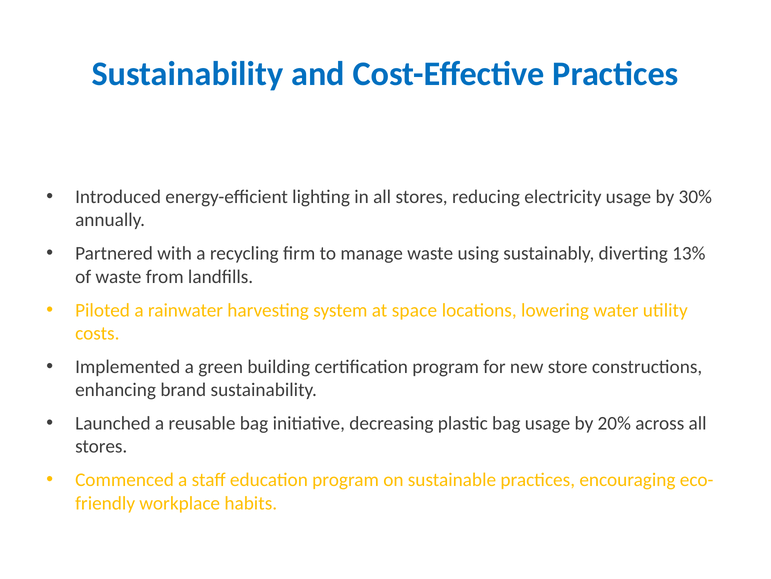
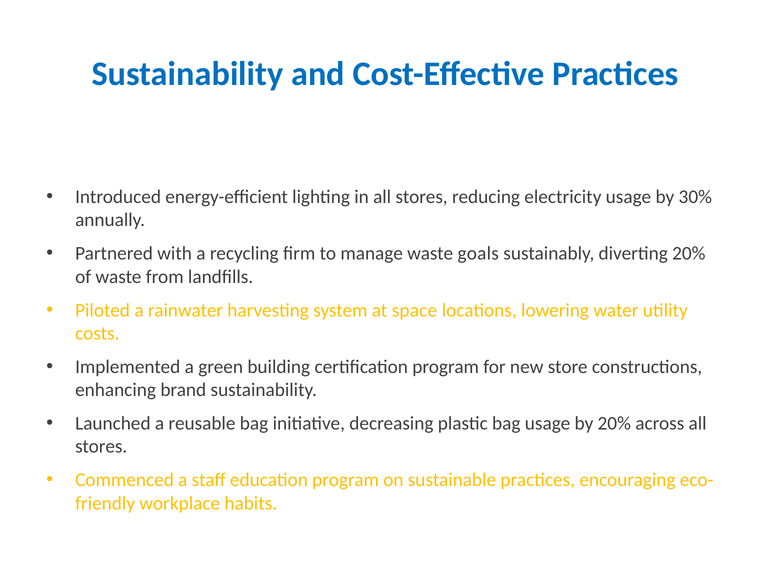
using: using -> goals (478, 253)
diverting 13%: 13% -> 20% (689, 253)
